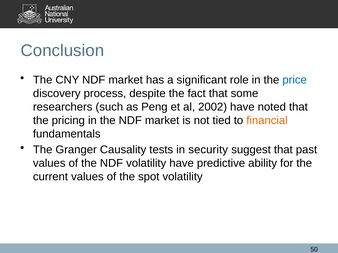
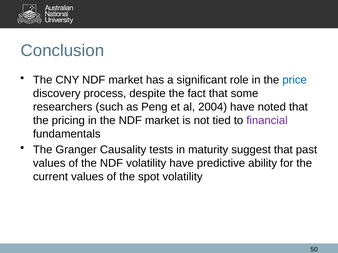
2002: 2002 -> 2004 (213, 107)
financial colour: orange -> purple (267, 121)
security: security -> maturity (208, 150)
